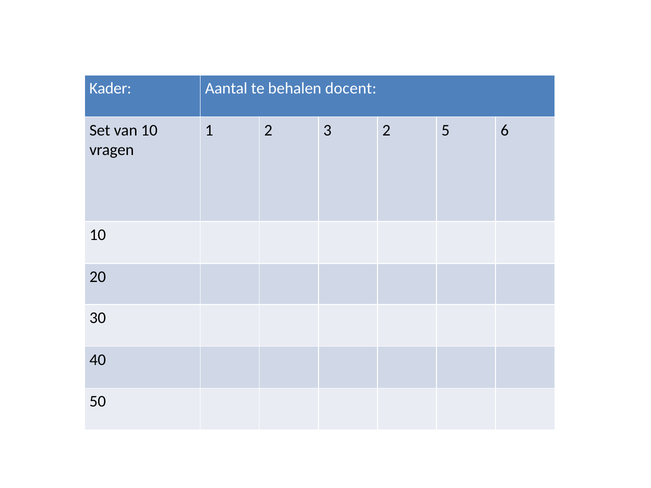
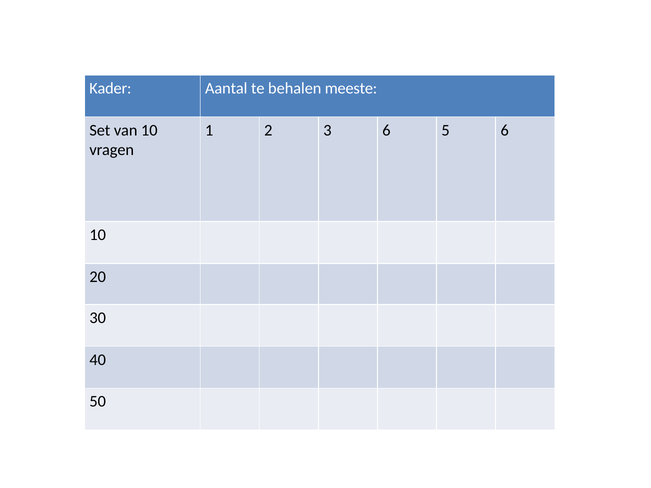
docent: docent -> meeste (351, 88)
3 2: 2 -> 6 (386, 130)
